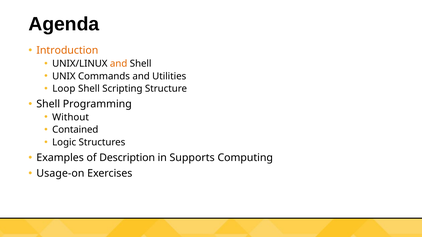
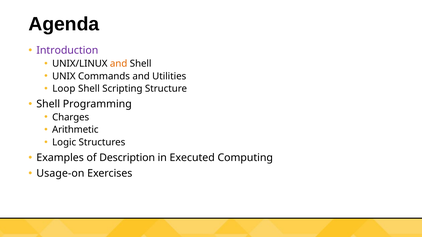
Introduction colour: orange -> purple (67, 51)
Without: Without -> Charges (71, 117)
Contained: Contained -> Arithmetic (75, 130)
Supports: Supports -> Executed (192, 158)
